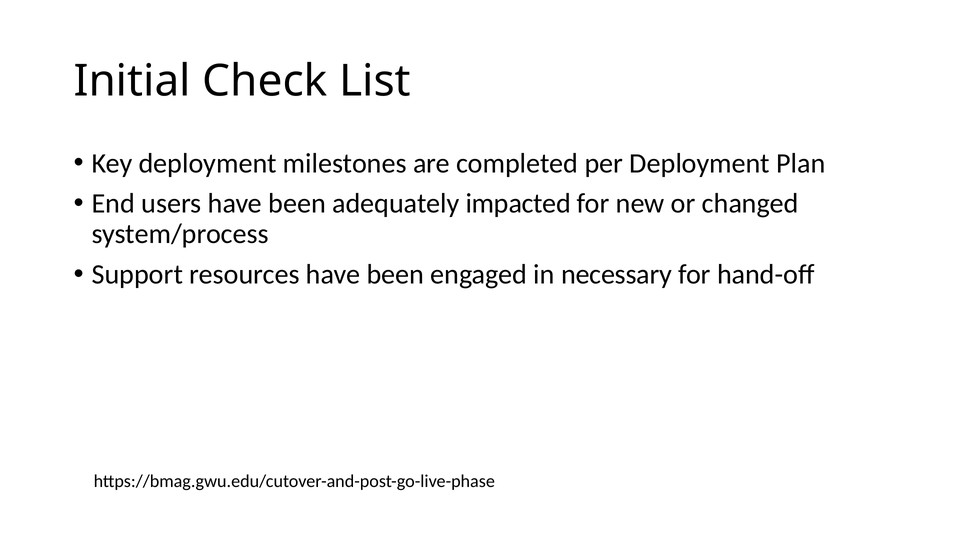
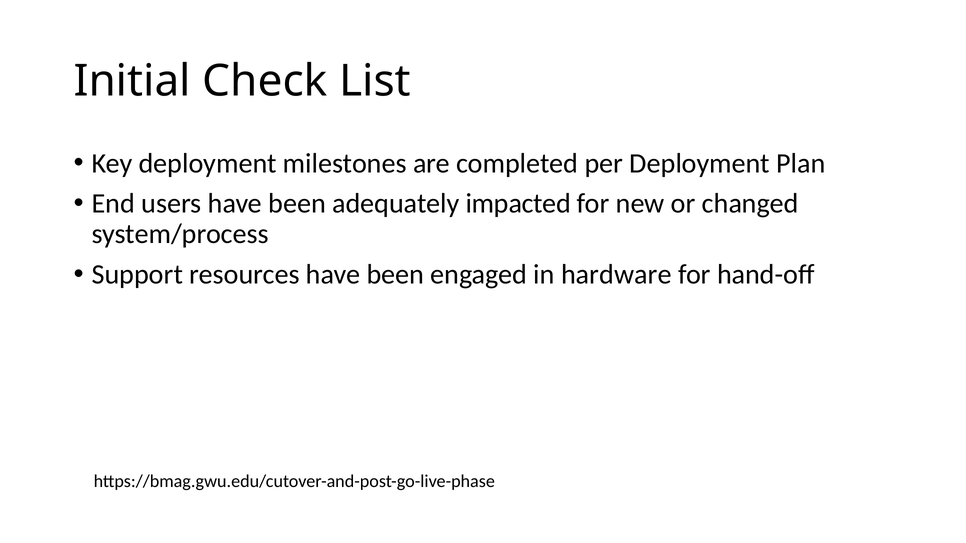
necessary: necessary -> hardware (616, 275)
